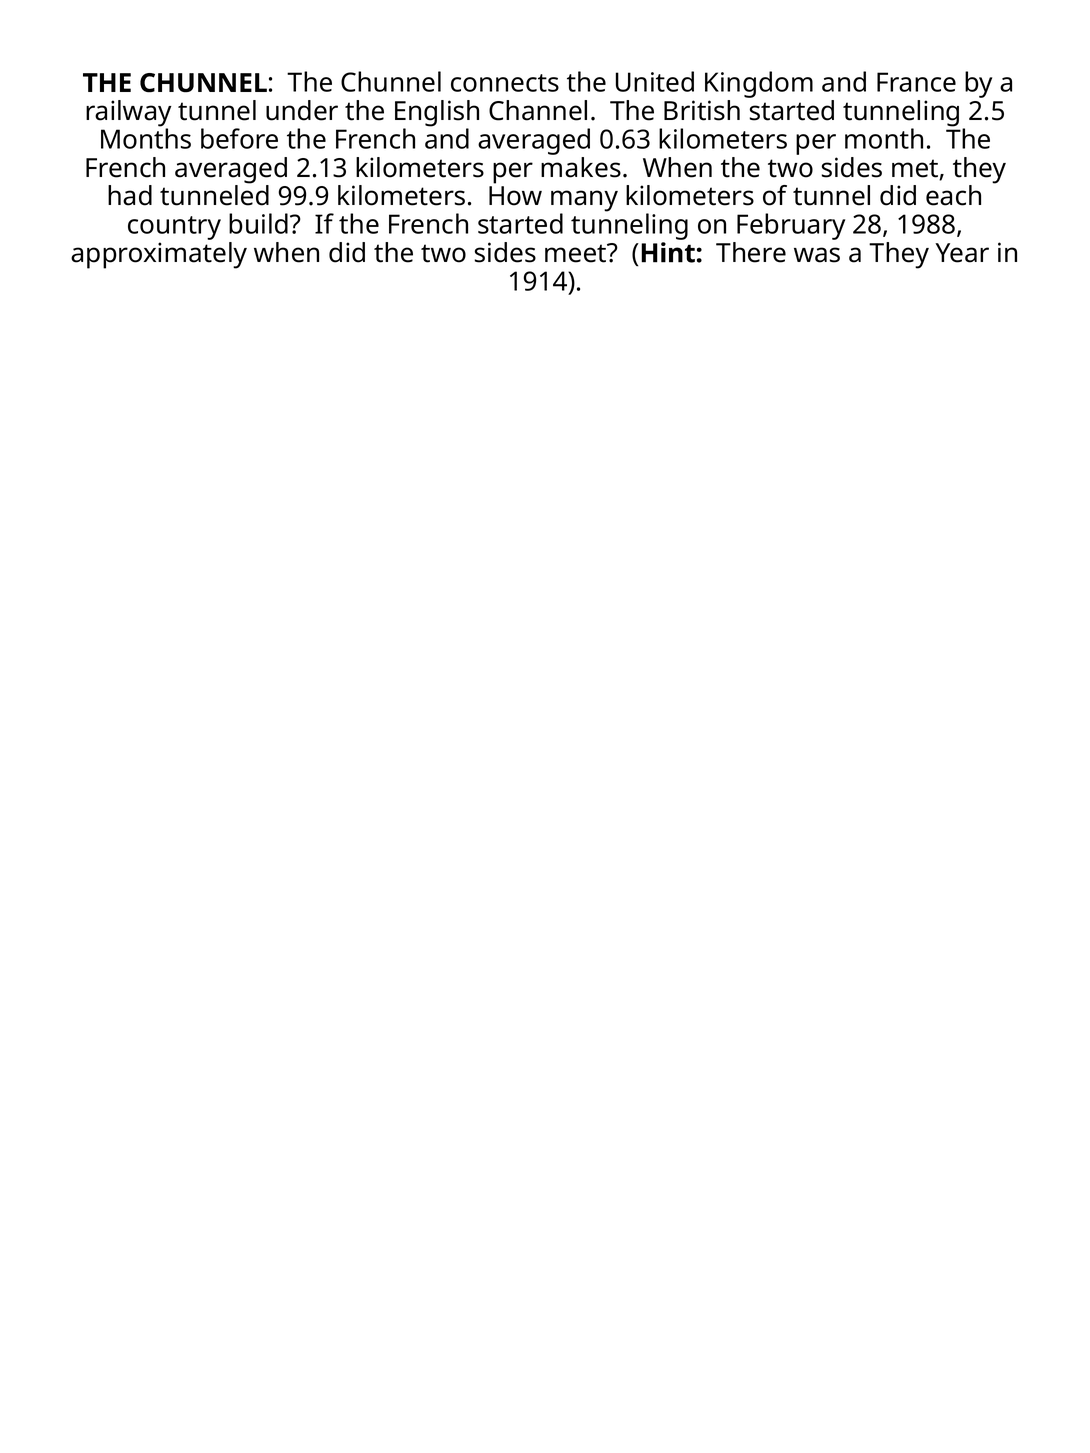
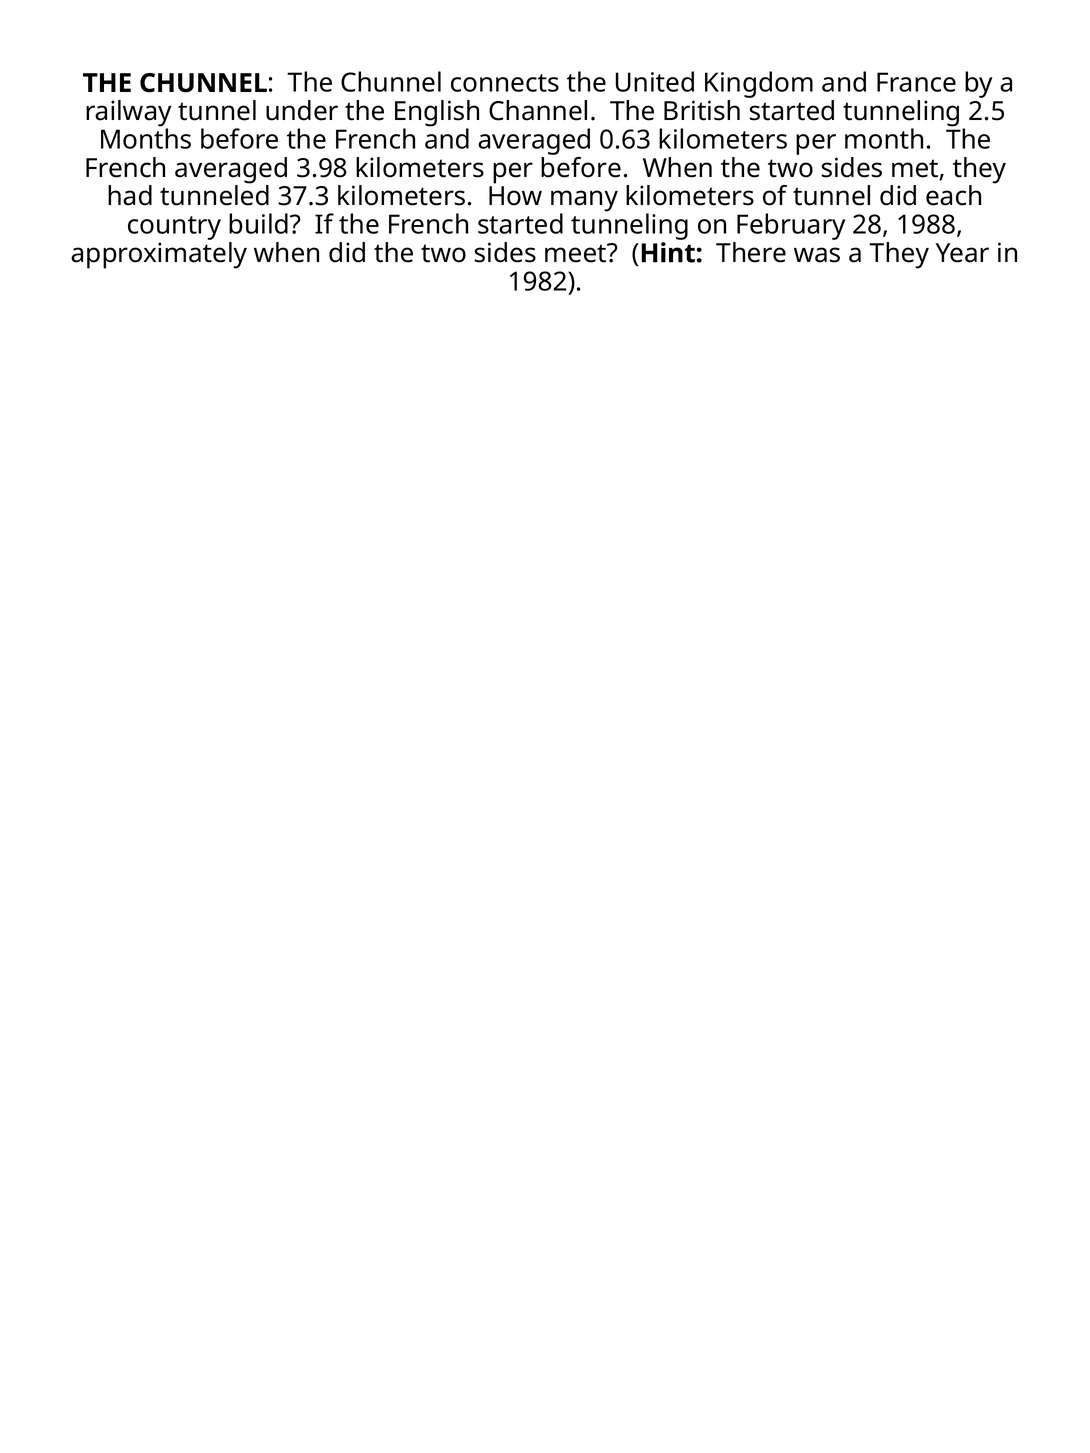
2.13: 2.13 -> 3.98 (322, 168)
per makes: makes -> before (585, 168)
99.9: 99.9 -> 37.3 (304, 197)
1914: 1914 -> 1982 (545, 282)
